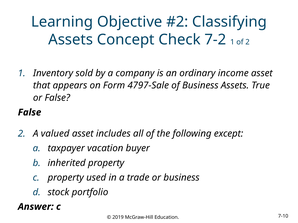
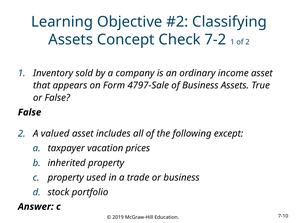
buyer: buyer -> prices (138, 149)
